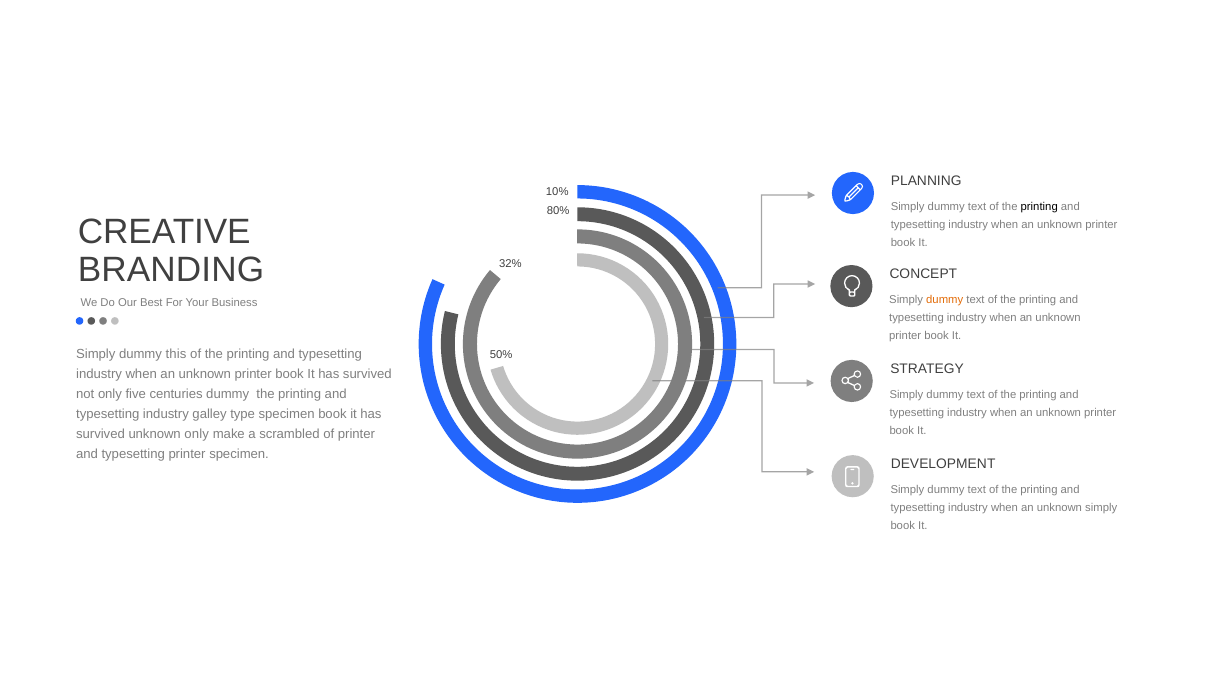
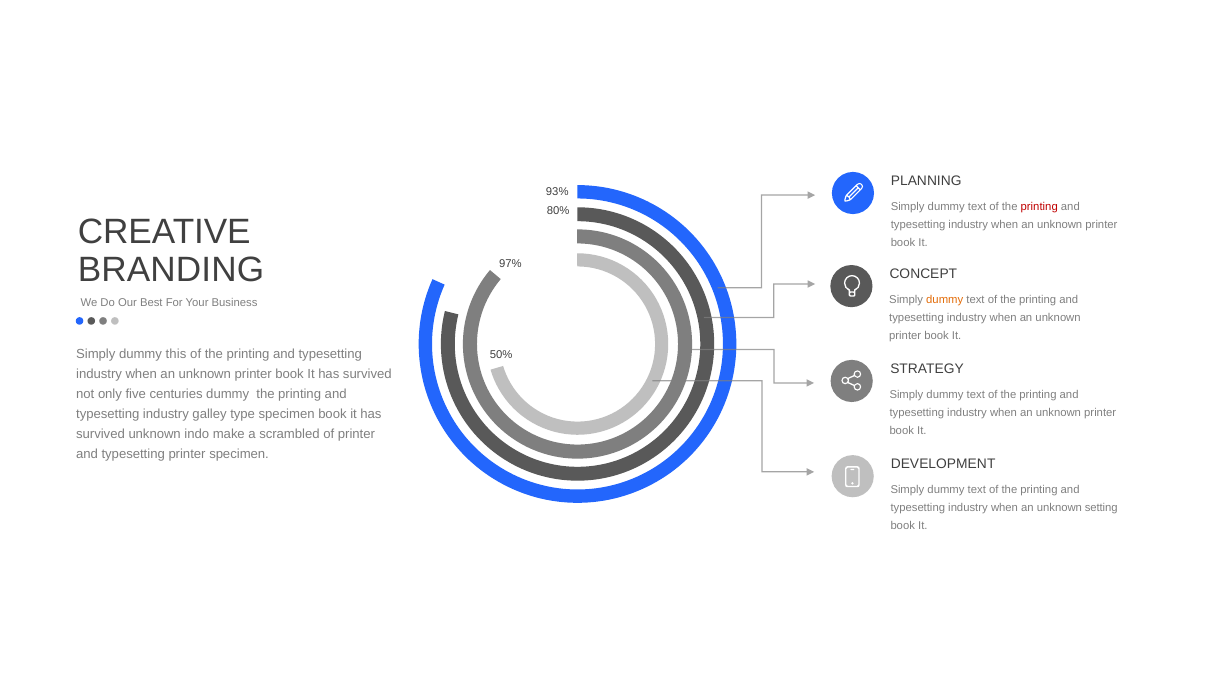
10%: 10% -> 93% (557, 192)
printing colour: black -> red (1039, 207)
32%: 32% -> 97% (510, 264)
unknown only: only -> indo (197, 434)
unknown simply: simply -> setting (1101, 508)
